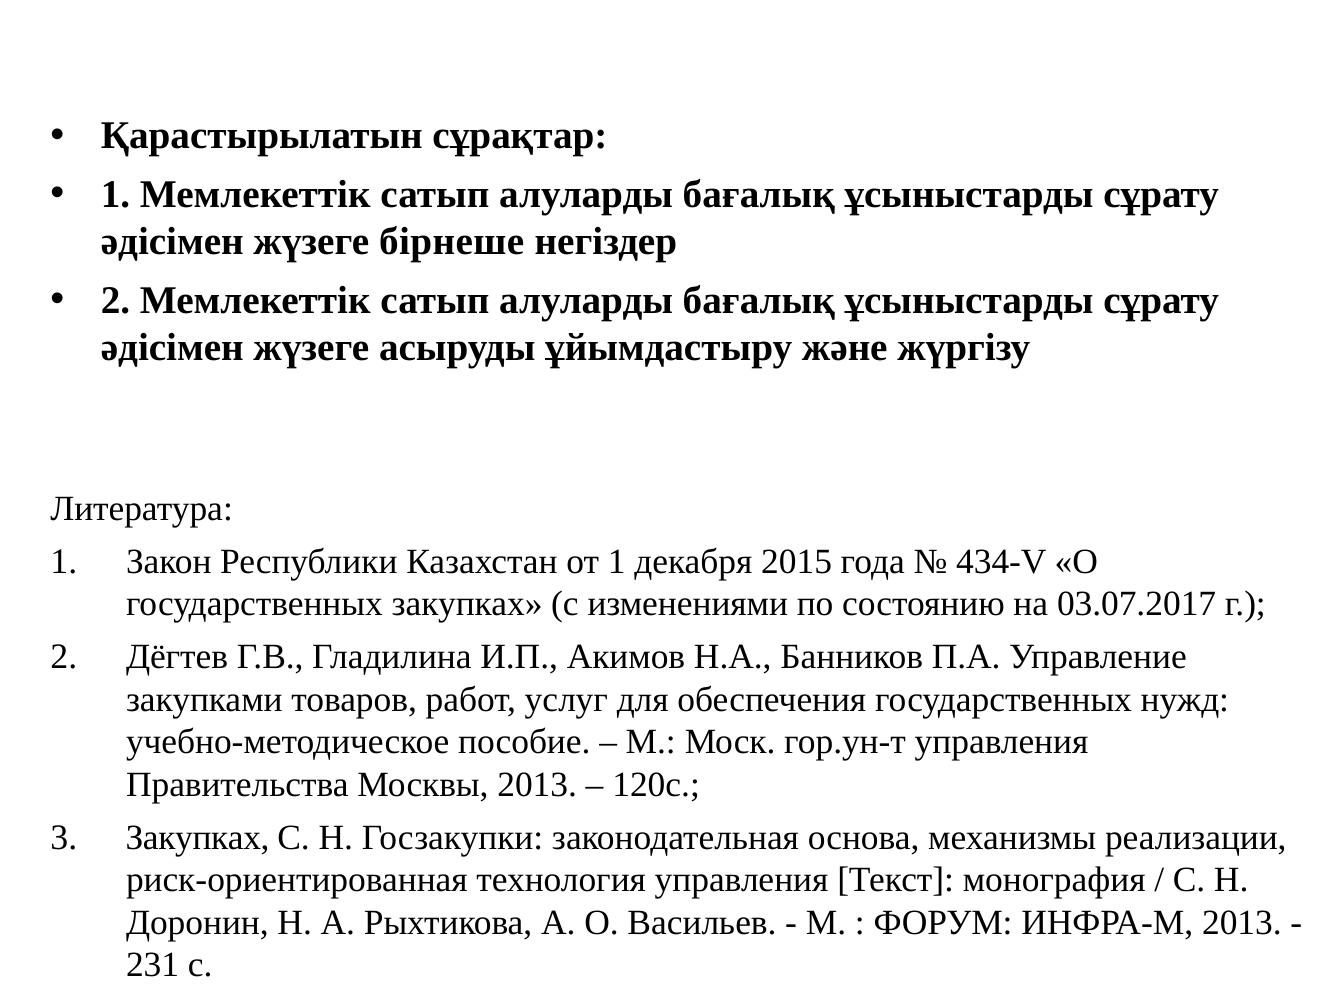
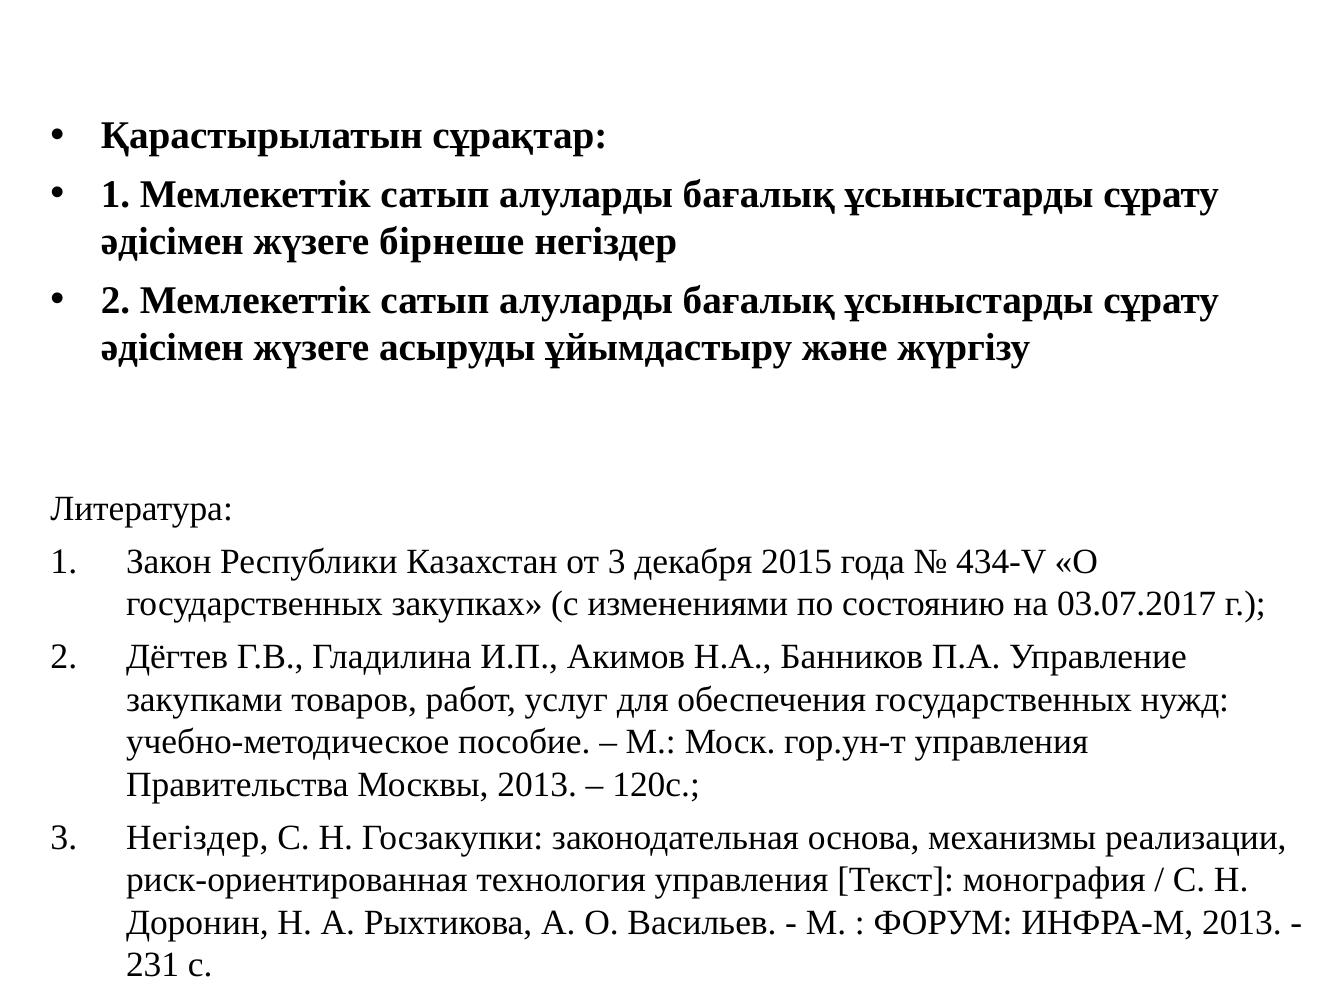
от 1: 1 -> 3 (617, 561)
Закупках: Закупках -> Негіздер (197, 838)
